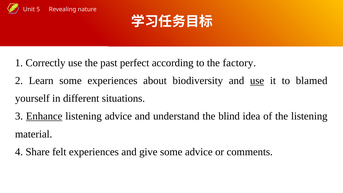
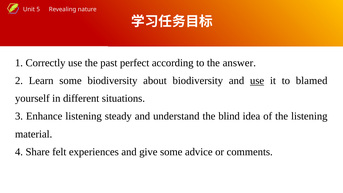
factory: factory -> answer (239, 63)
some experiences: experiences -> biodiversity (113, 81)
Enhance underline: present -> none (44, 116)
listening advice: advice -> steady (118, 116)
